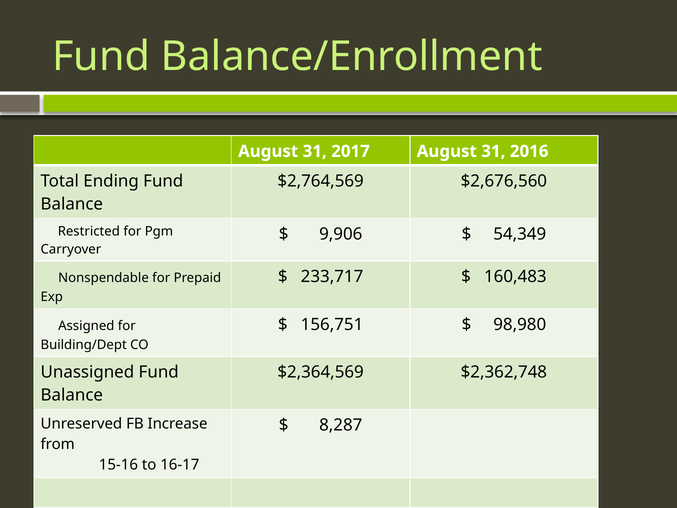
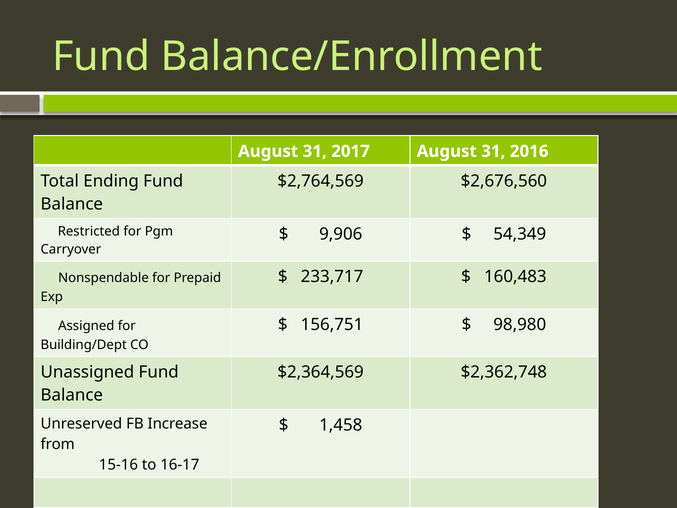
8,287: 8,287 -> 1,458 (341, 425)
